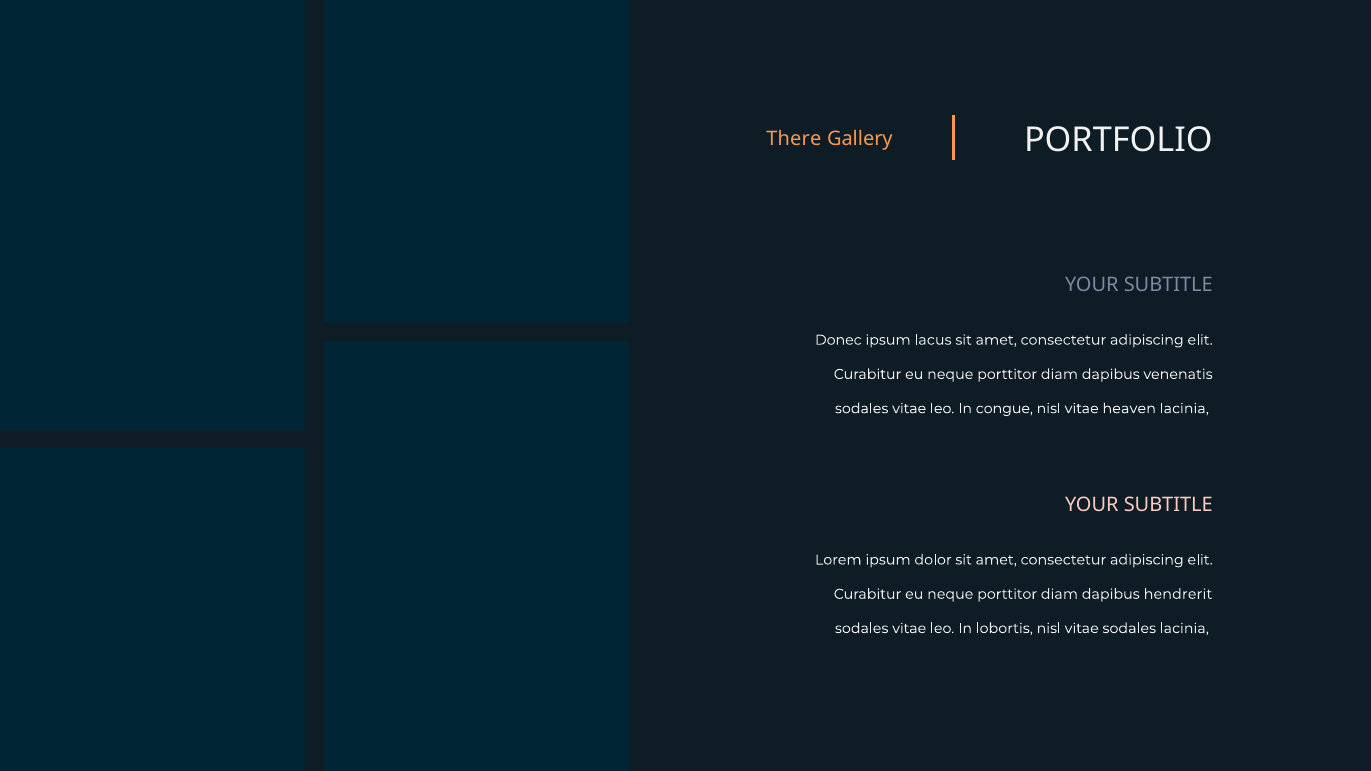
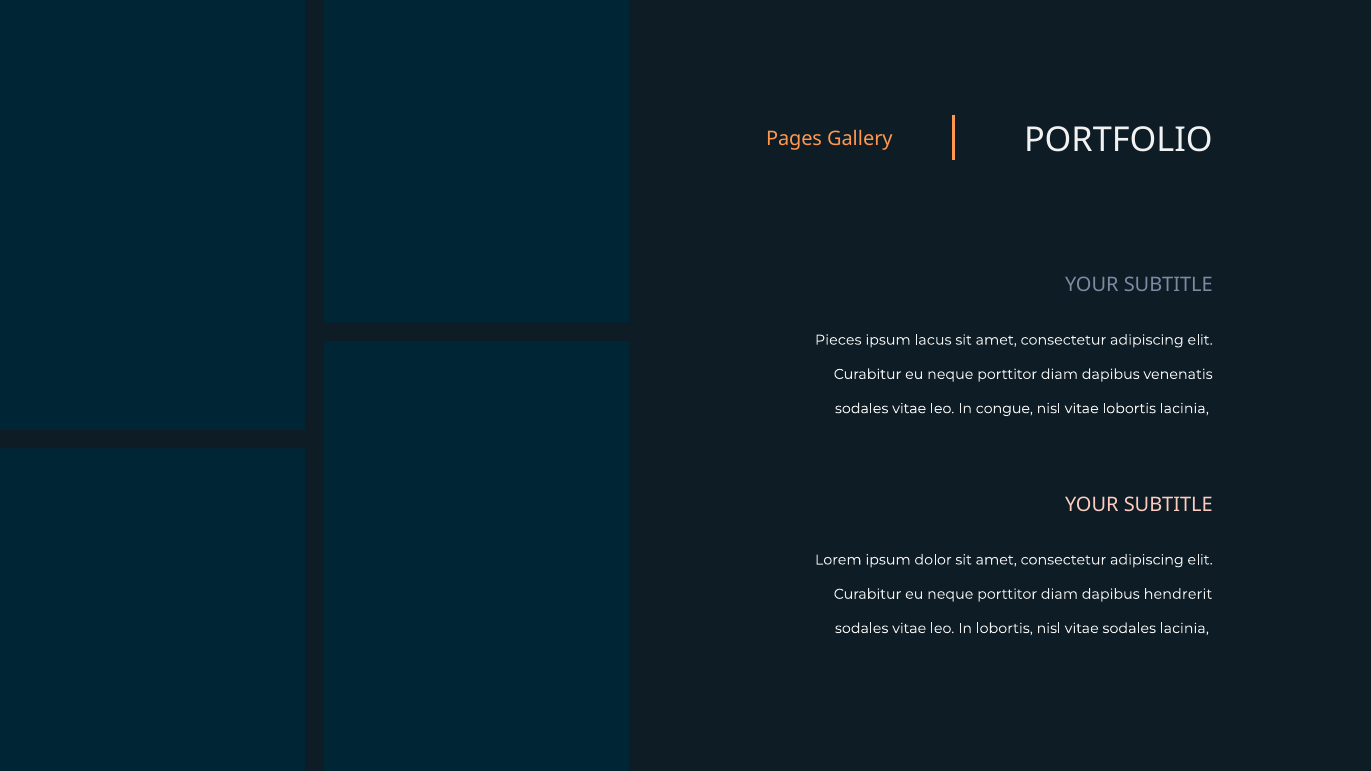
There: There -> Pages (794, 139)
Donec: Donec -> Pieces (838, 340)
vitae heaven: heaven -> lobortis (1129, 409)
